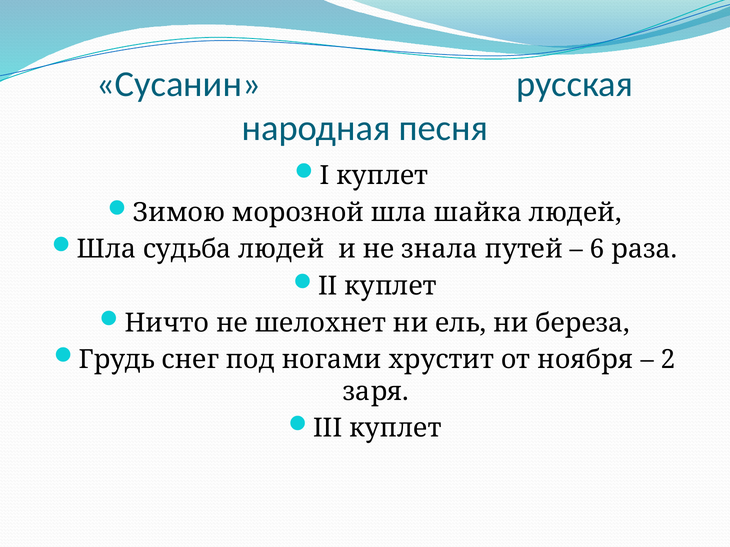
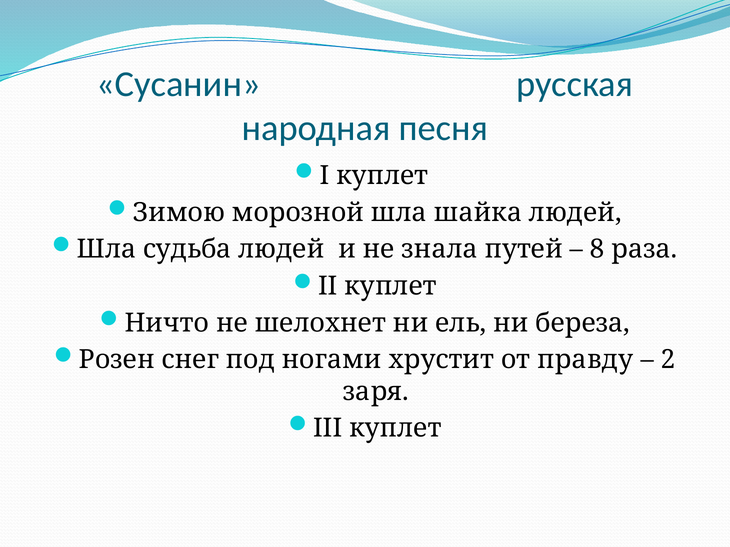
6: 6 -> 8 (597, 250)
Грудь: Грудь -> Розен (117, 360)
ноября: ноября -> правду (585, 360)
